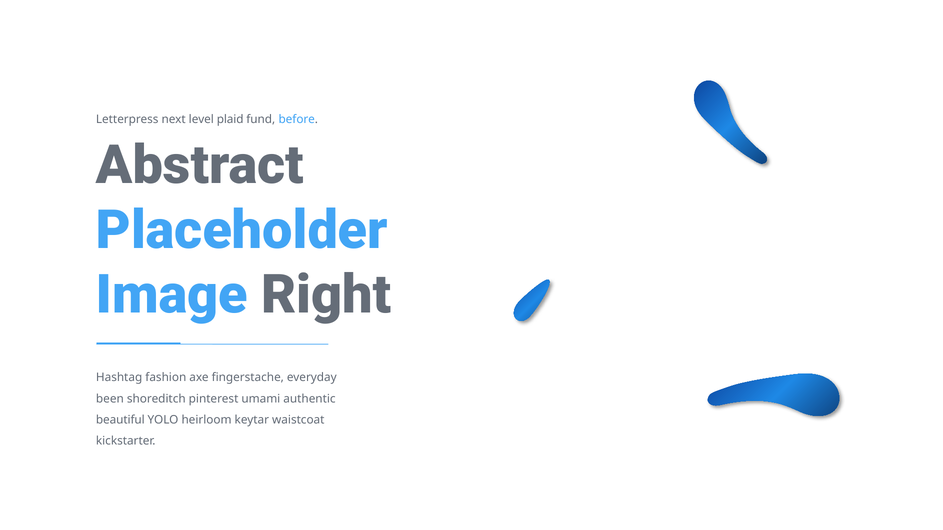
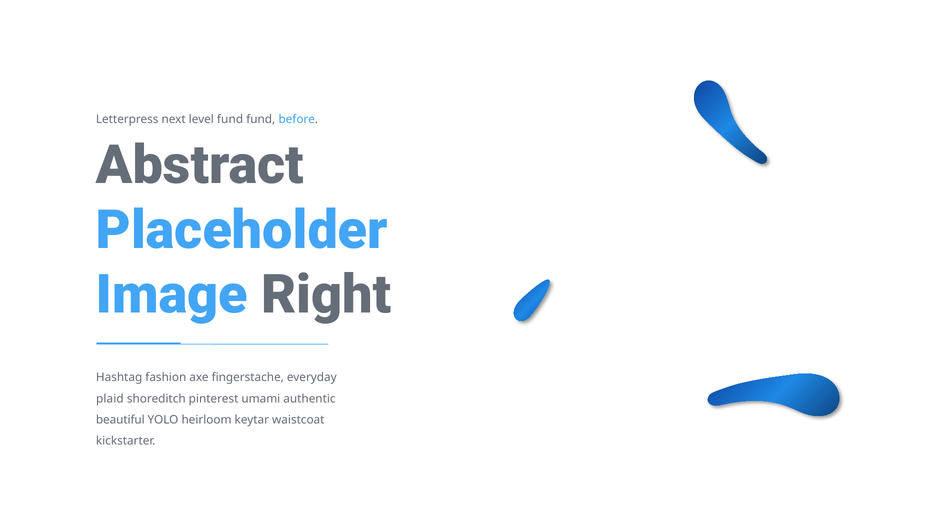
level plaid: plaid -> fund (230, 120)
been: been -> plaid (110, 399)
